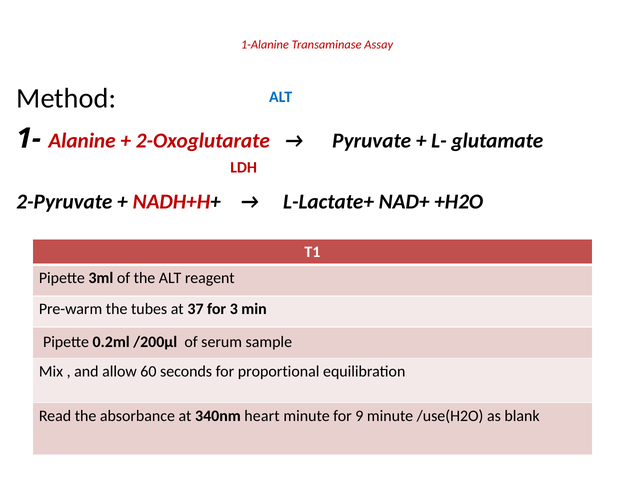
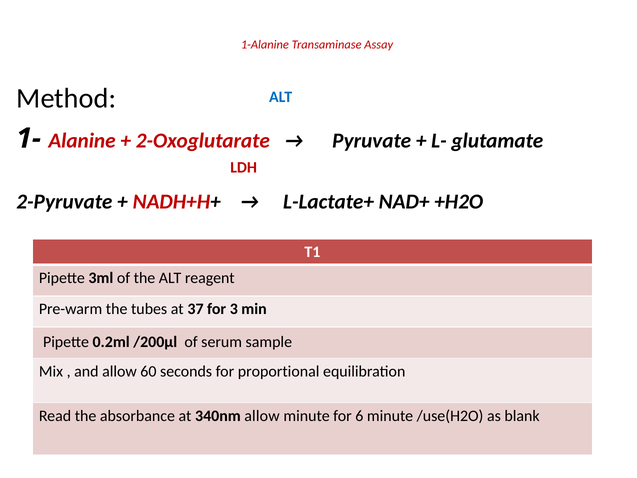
340nm heart: heart -> allow (262, 416)
9: 9 -> 6 (359, 416)
